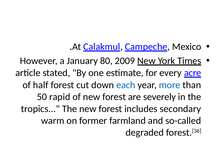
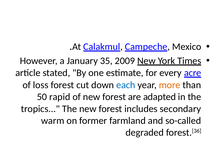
80: 80 -> 35 (106, 61)
half: half -> loss (41, 85)
more colour: blue -> orange (170, 85)
severely: severely -> adapted (160, 97)
